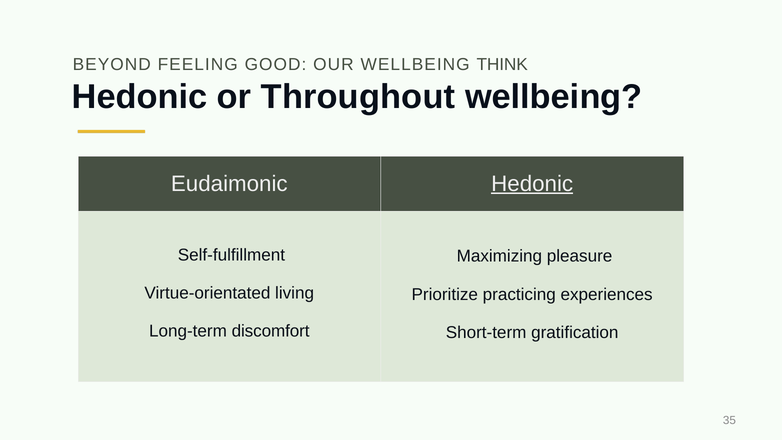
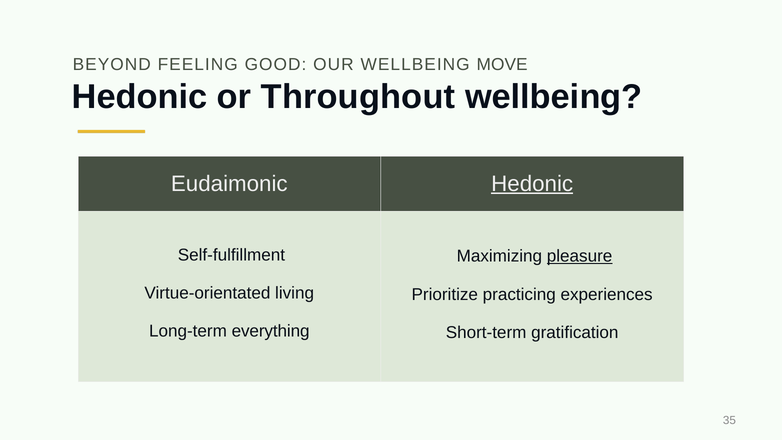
THINK: THINK -> MOVE (502, 64)
pleasure underline: none -> present (580, 256)
discomfort: discomfort -> everything (271, 331)
